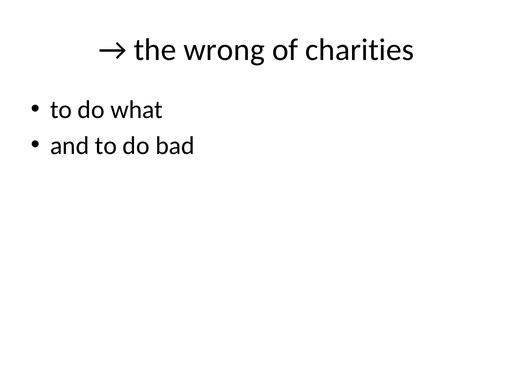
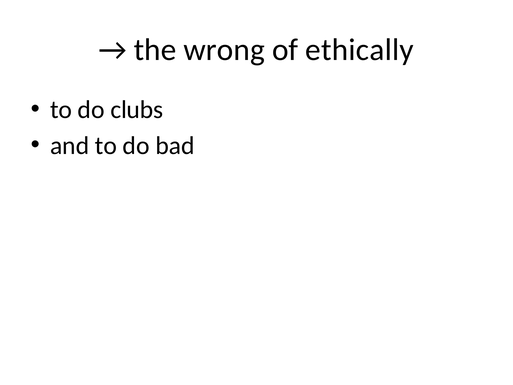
charities: charities -> ethically (360, 50)
what: what -> clubs (137, 110)
